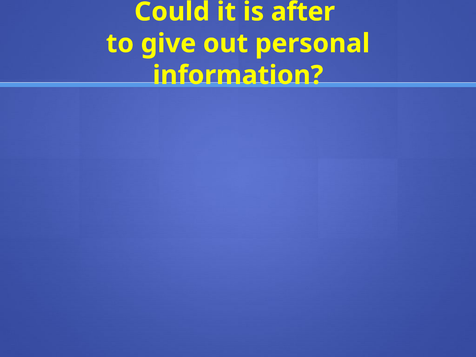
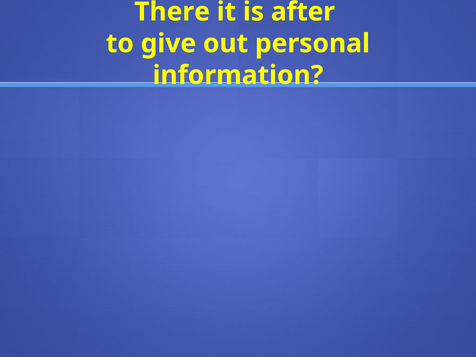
Could: Could -> There (172, 12)
